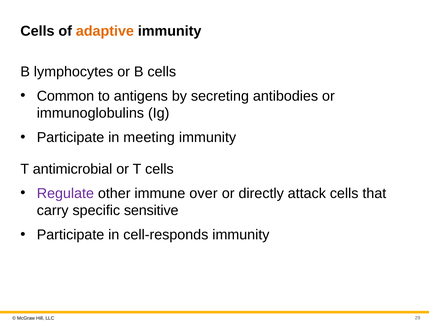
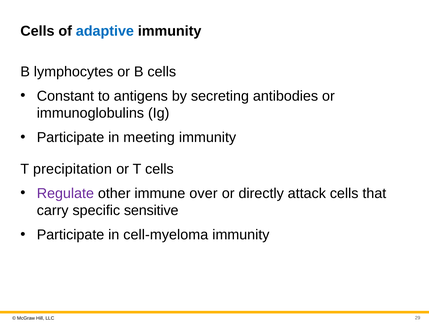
adaptive colour: orange -> blue (105, 31)
Common: Common -> Constant (65, 96)
antimicrobial: antimicrobial -> precipitation (72, 169)
cell-responds: cell-responds -> cell-myeloma (166, 235)
